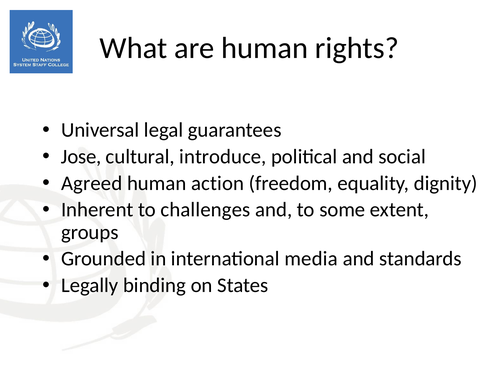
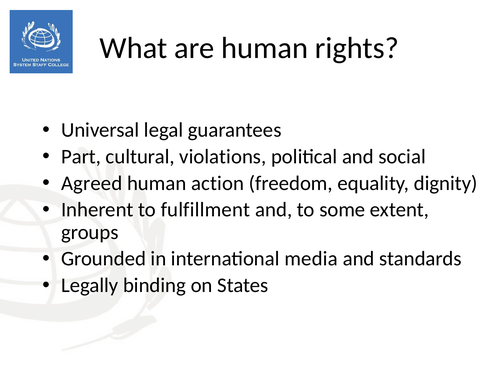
Jose: Jose -> Part (81, 157)
introduce: introduce -> violations (223, 157)
challenges: challenges -> fulfillment (205, 210)
